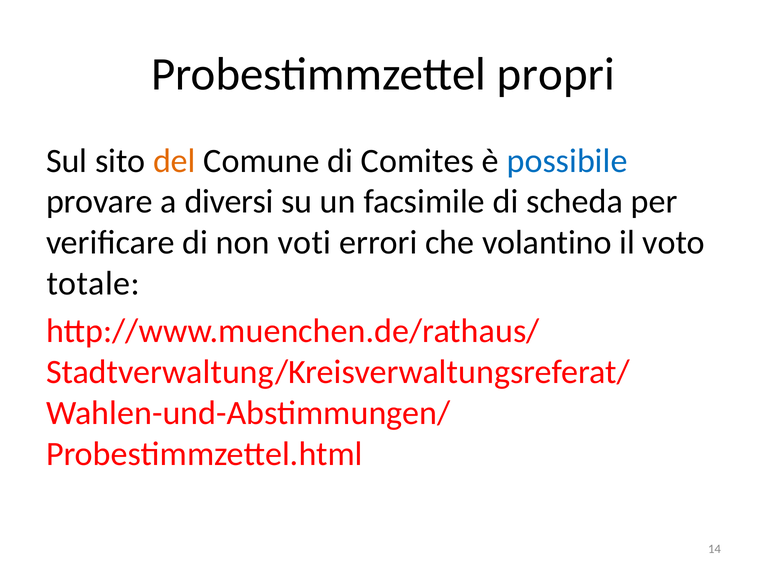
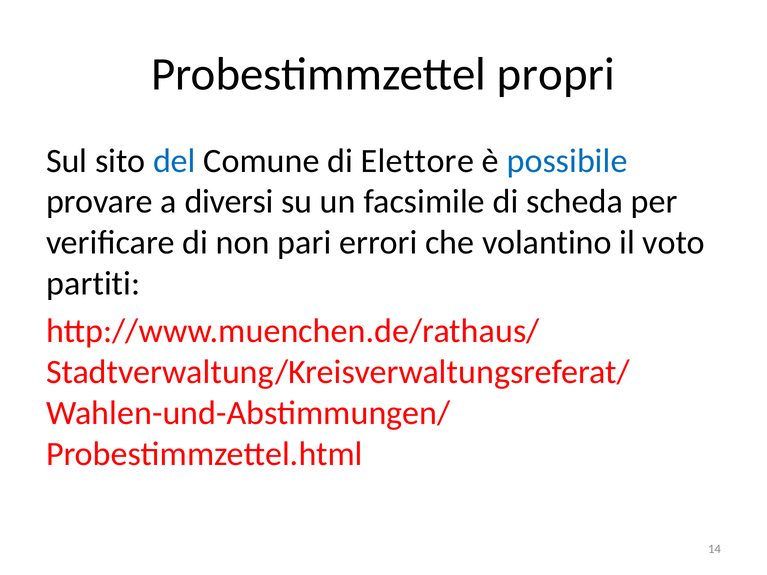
del colour: orange -> blue (174, 161)
Comites: Comites -> Elettore (417, 161)
voti: voti -> pari (304, 243)
totale: totale -> partiti (93, 284)
